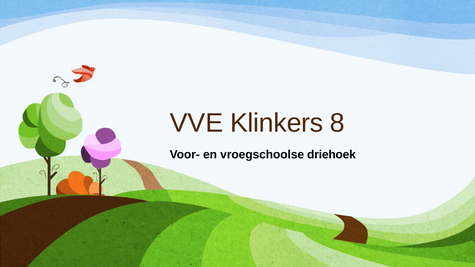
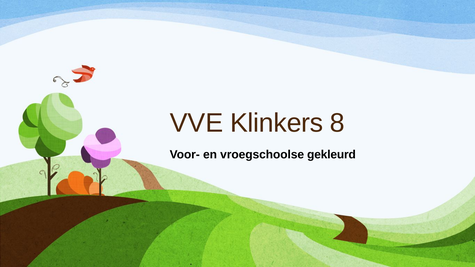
driehoek: driehoek -> gekleurd (331, 155)
